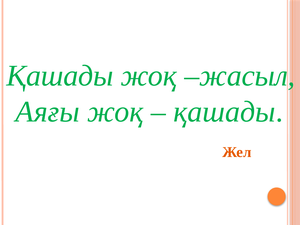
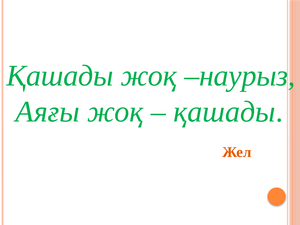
жасыл: жасыл -> наурыз (240, 76)
